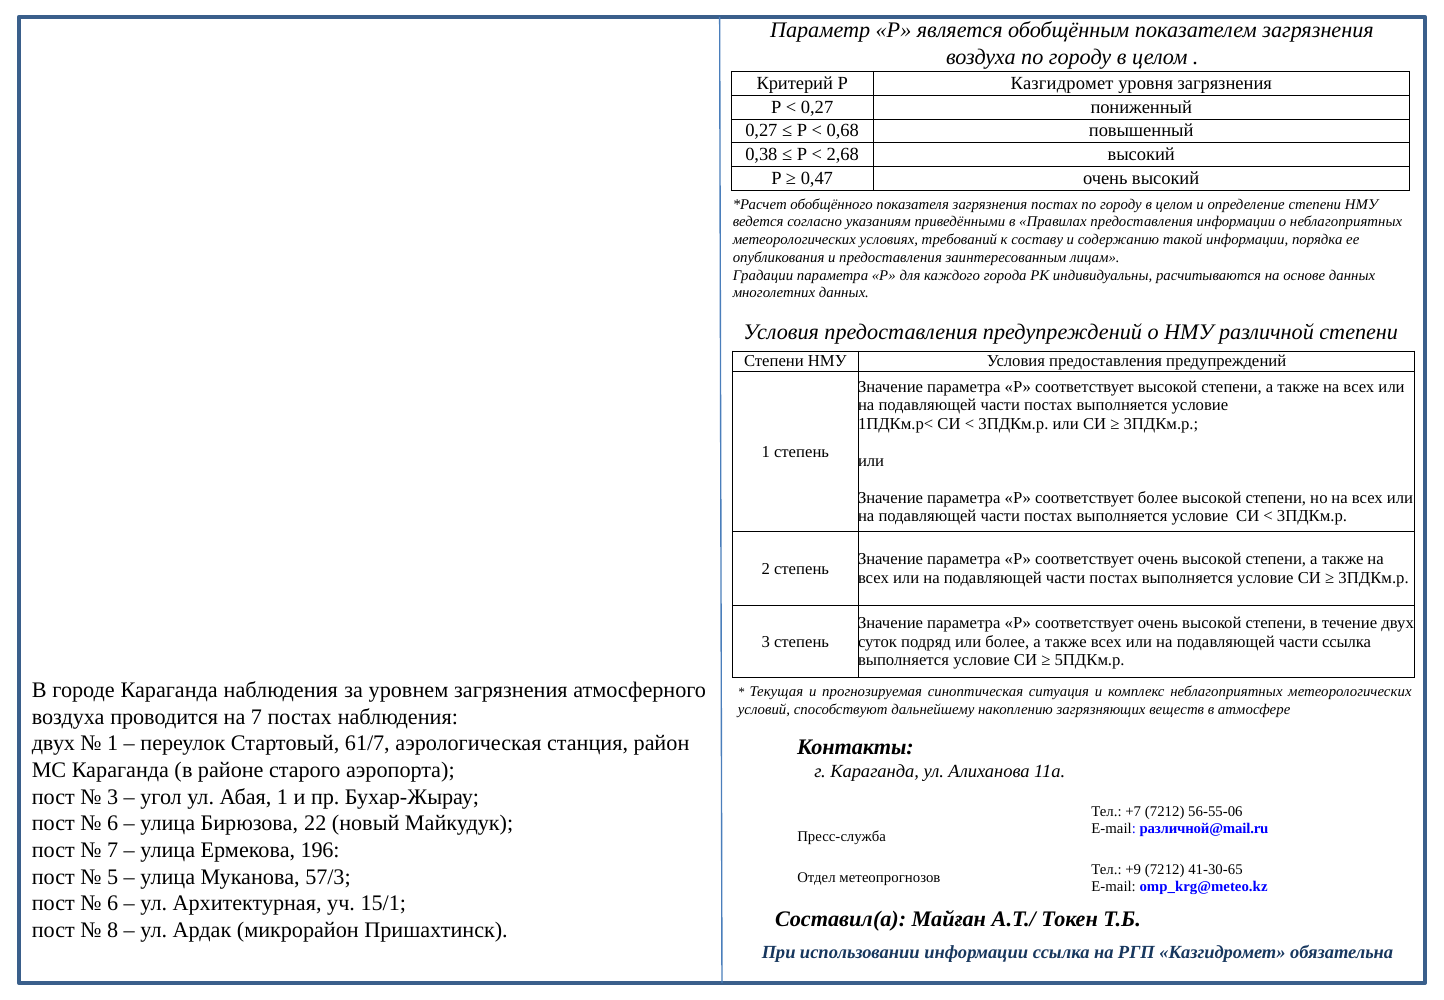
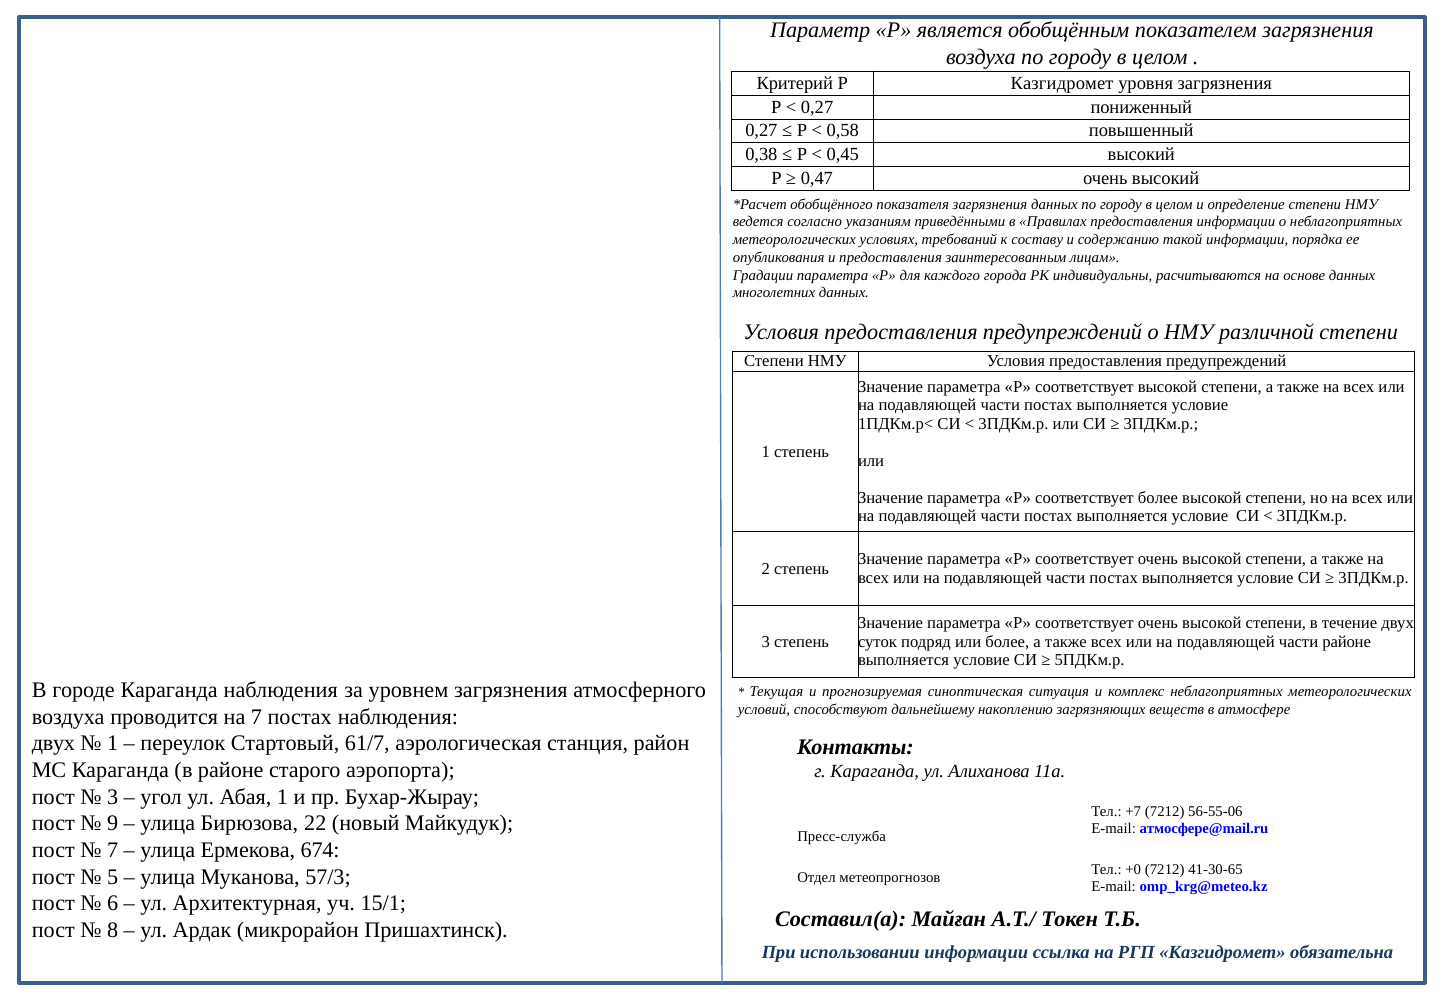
0,68: 0,68 -> 0,58 (843, 131)
2,68: 2,68 -> 0,45 (843, 155)
загрязнения постах: постах -> данных (1054, 204)
части ссылка: ссылка -> районе (1347, 642)
6: 6 -> 9 (113, 823)
различной@mail.ru: различной@mail.ru -> атмосфере@mail.ru (1204, 828)
196: 196 -> 674 (320, 850)
+9: +9 -> +0 (1133, 869)
